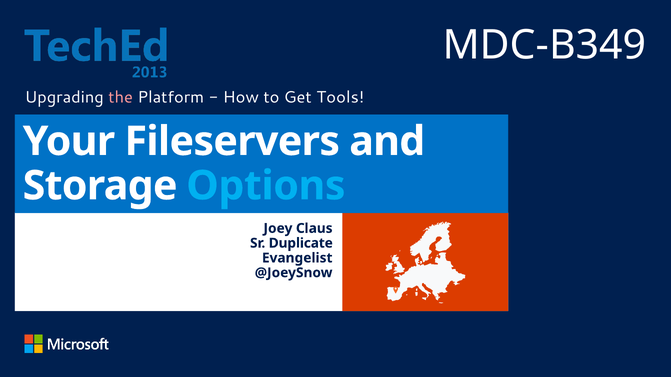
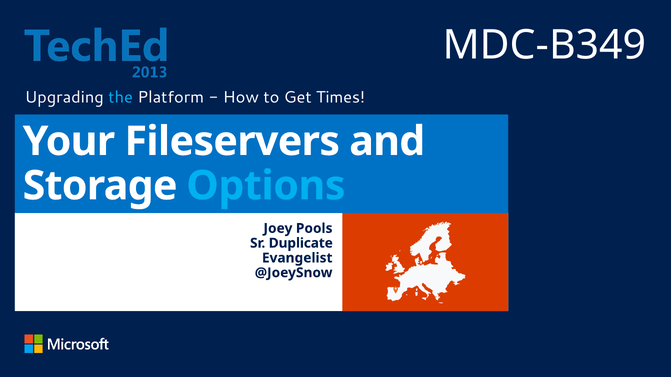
the colour: pink -> light blue (121, 97)
Tools: Tools -> Times (341, 97)
Claus: Claus -> Pools (314, 229)
